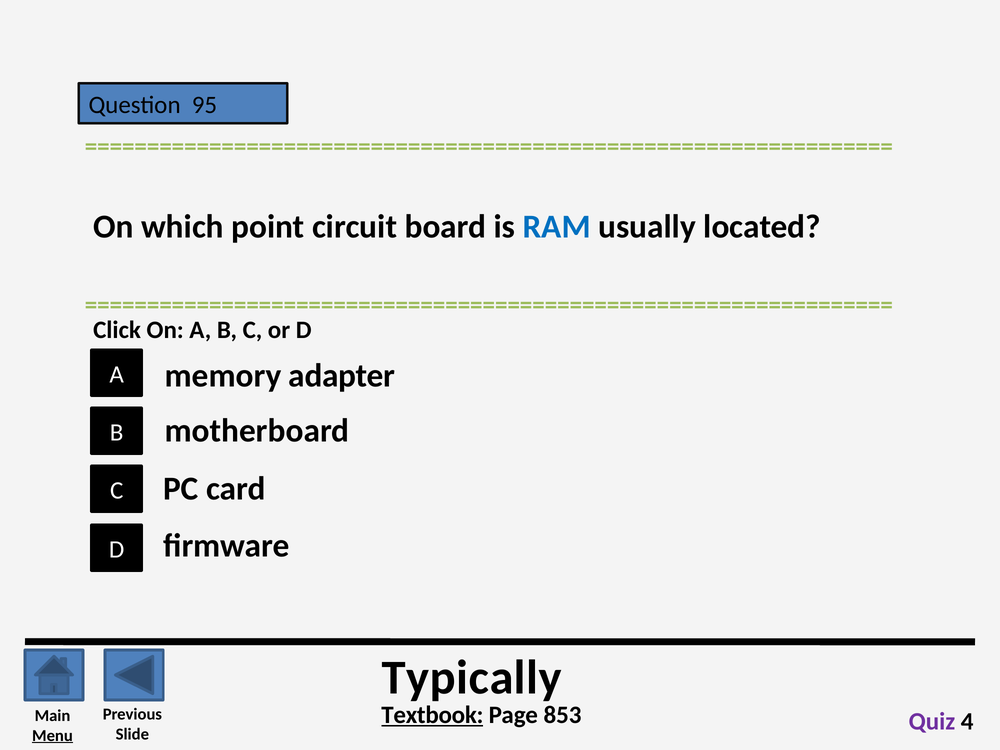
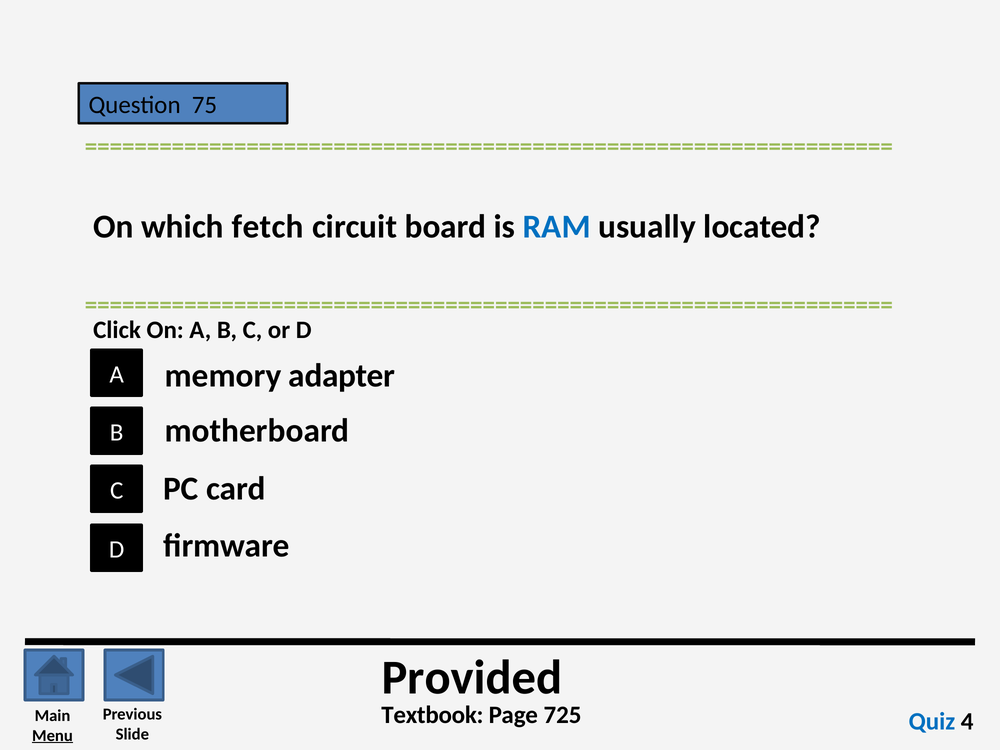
95: 95 -> 75 (204, 105)
point: point -> fetch (268, 227)
Typically: Typically -> Provided (472, 677)
Textbook underline: present -> none (432, 715)
853: 853 -> 725 (563, 715)
Quiz colour: purple -> blue (932, 722)
